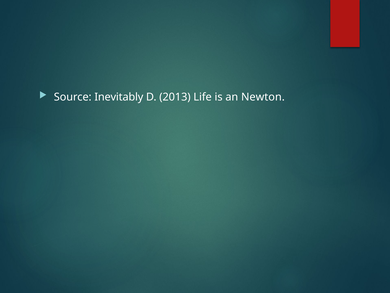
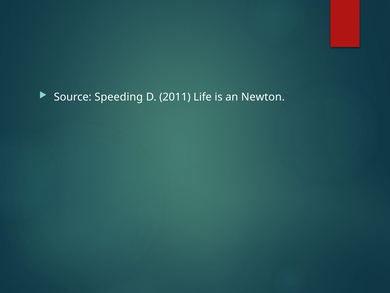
Inevitably: Inevitably -> Speeding (119, 97)
2013: 2013 -> 2011 (175, 97)
